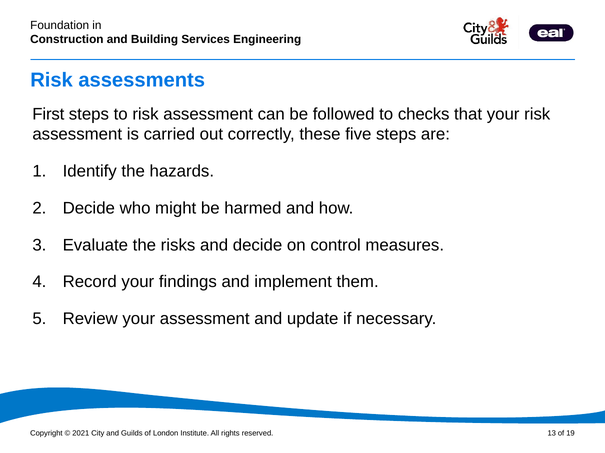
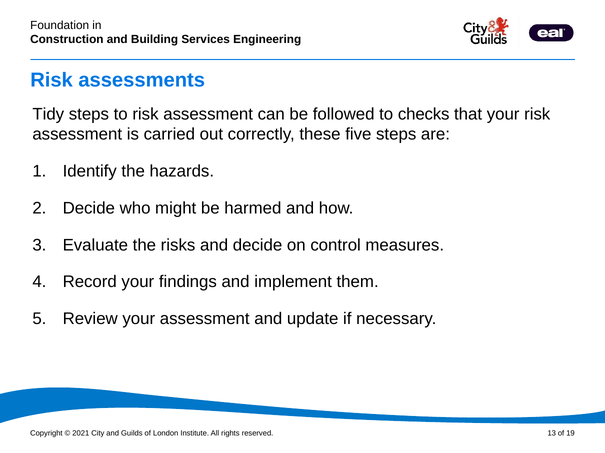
First: First -> Tidy (48, 114)
